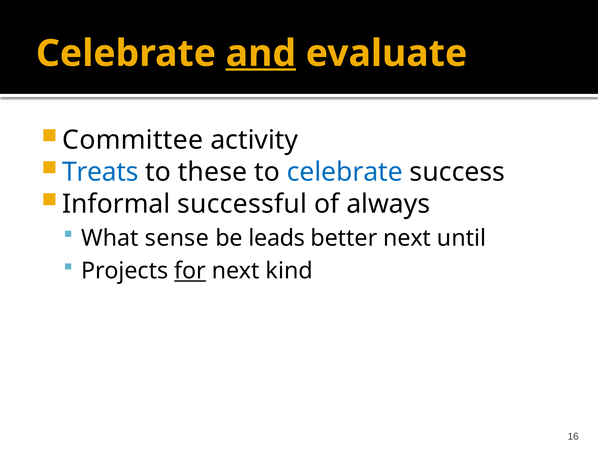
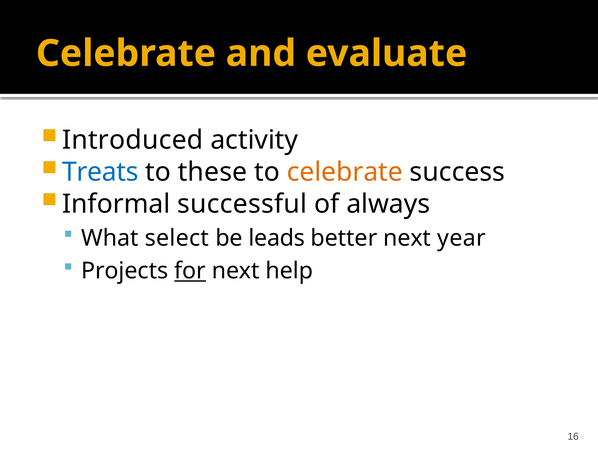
and underline: present -> none (261, 53)
Committee: Committee -> Introduced (133, 140)
celebrate colour: blue -> orange (345, 172)
sense: sense -> select (177, 238)
until: until -> year (461, 238)
kind: kind -> help (289, 271)
